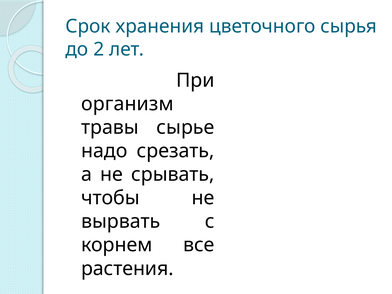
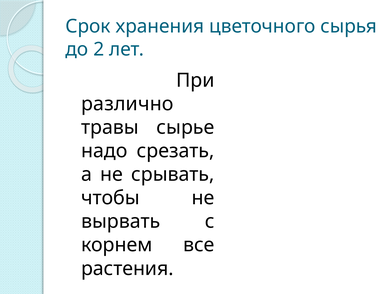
организм: организм -> различно (127, 104)
